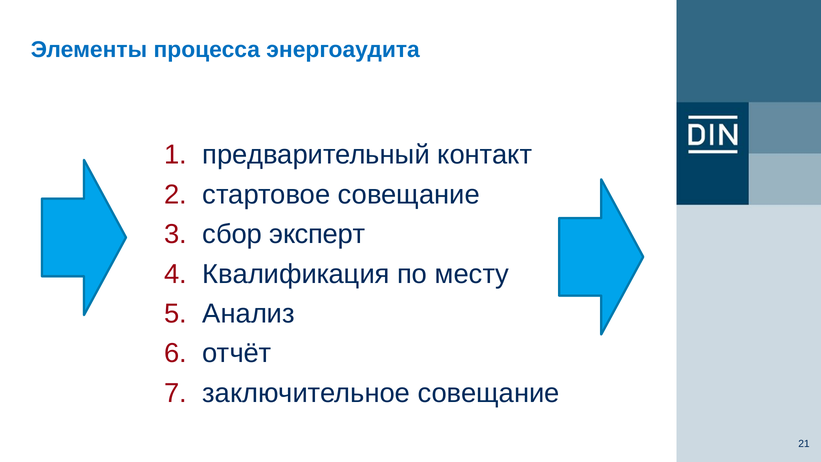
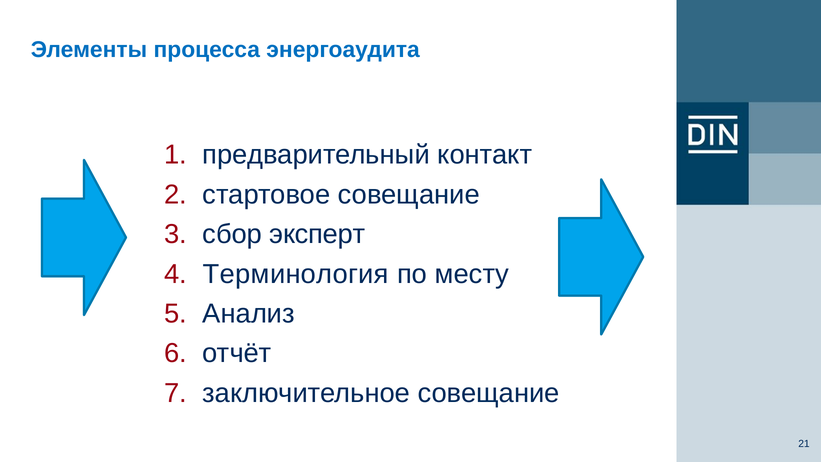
Квалификация: Квалификация -> Терминология (296, 274)
